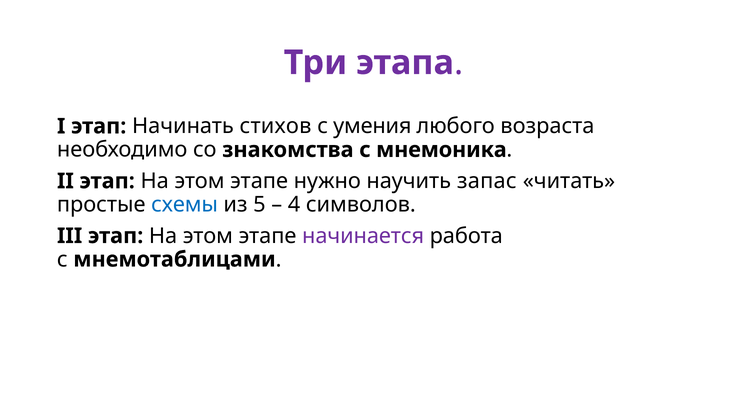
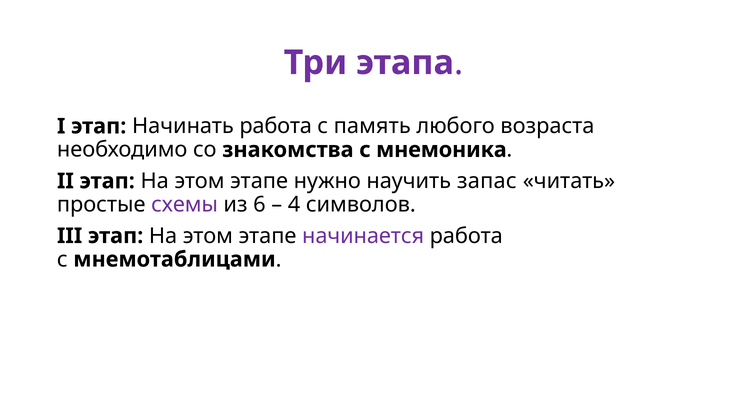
Начинать стихов: стихов -> работа (276, 126)
умения: умения -> память (372, 126)
схемы colour: blue -> purple (185, 205)
5: 5 -> 6 (259, 205)
